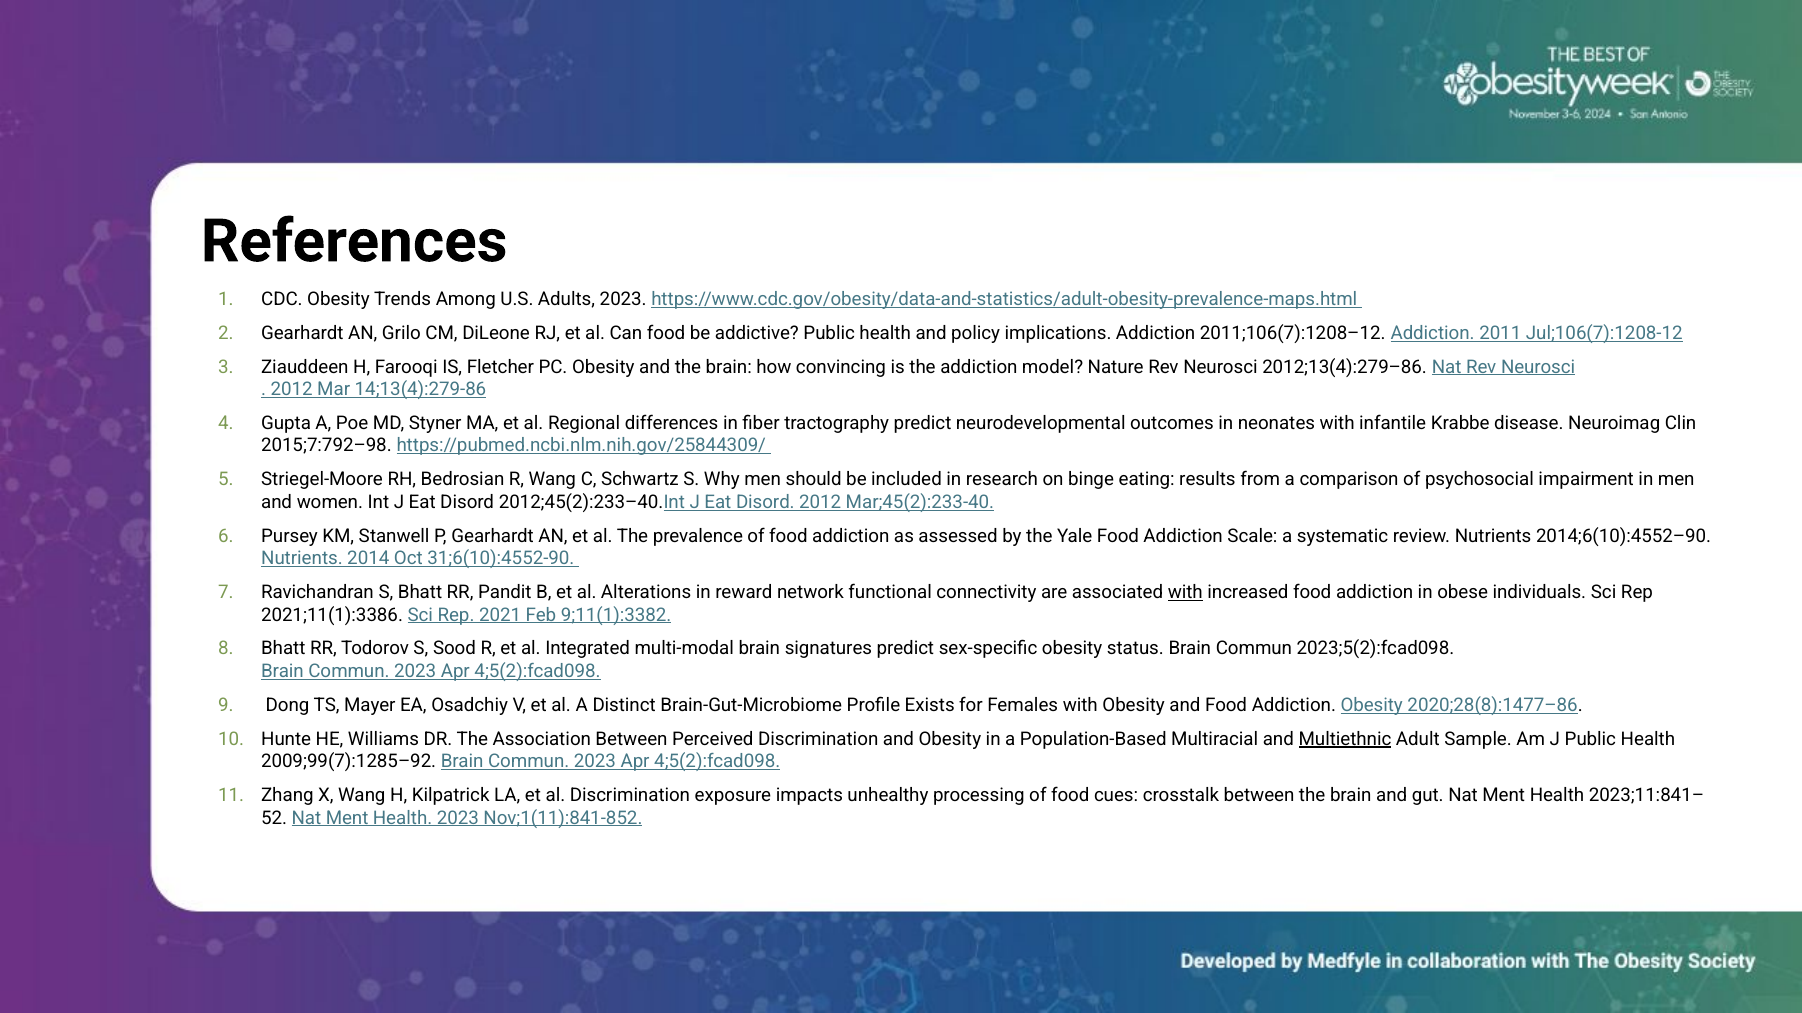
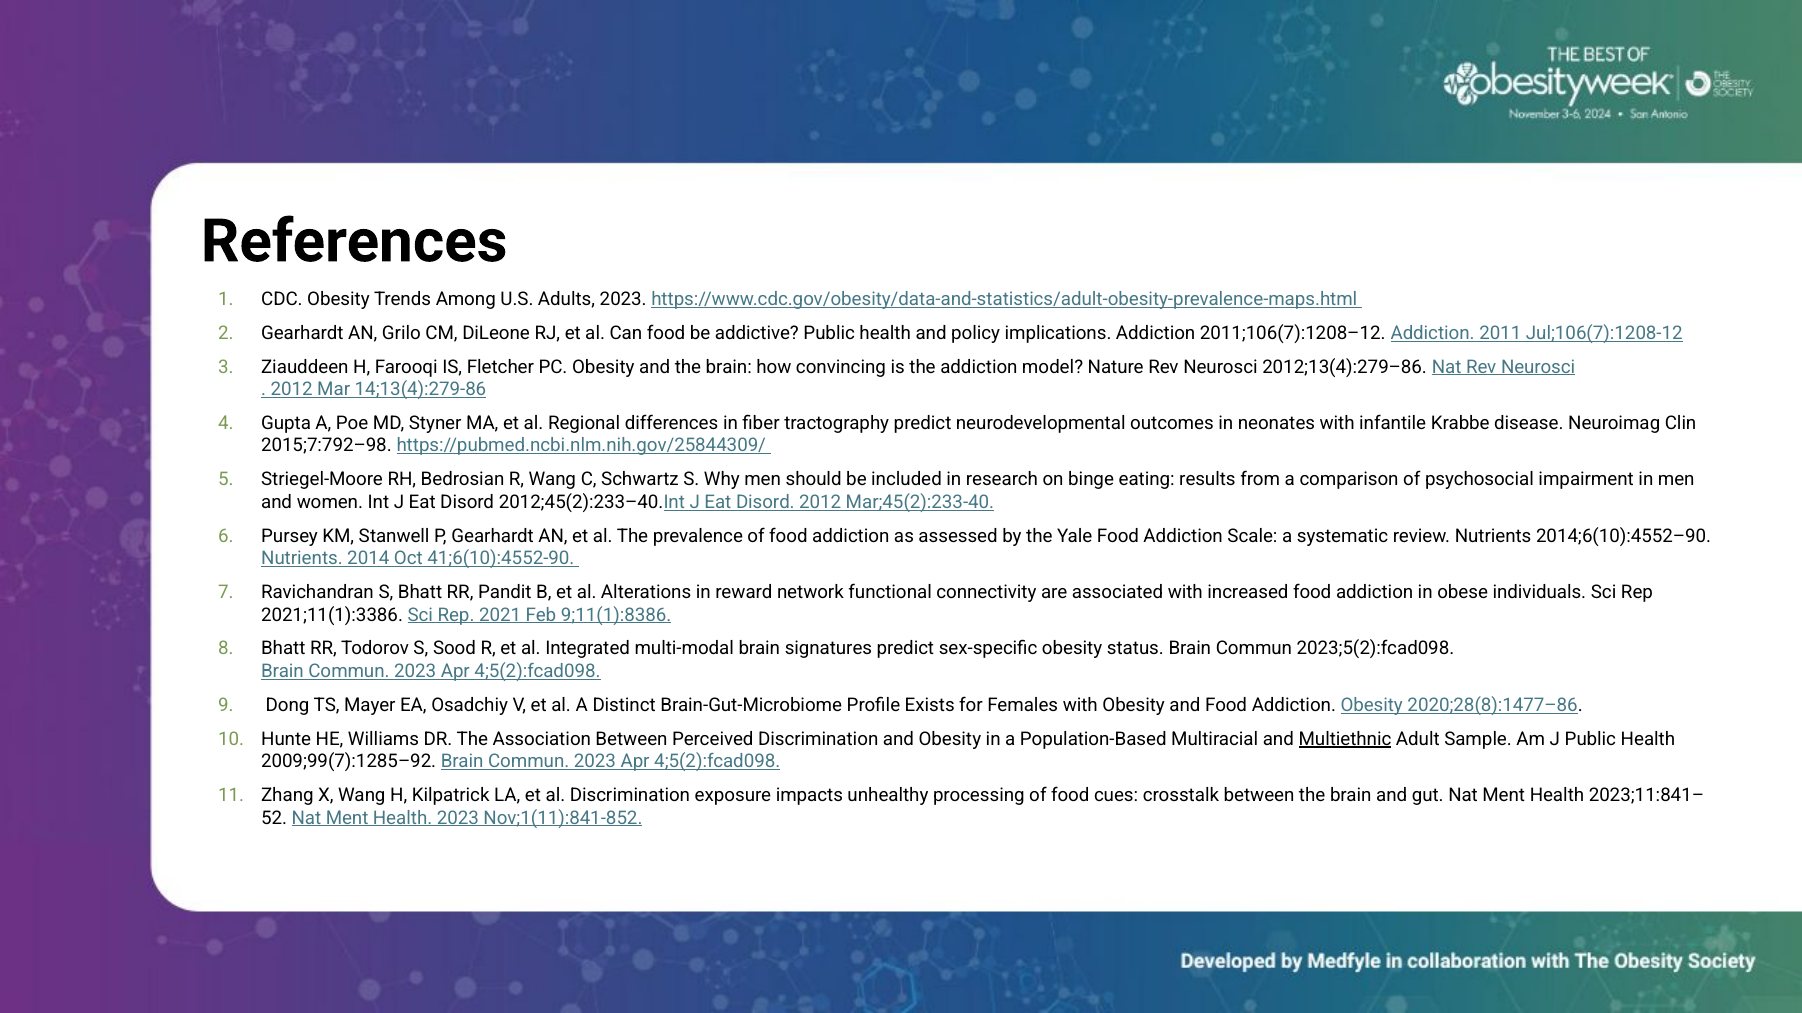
31;6(10):4552-90: 31;6(10):4552-90 -> 41;6(10):4552-90 (501, 559)
with underline: present -> none (1185, 593)
9;11(1):3382: 9;11(1):3382 -> 9;11(1):8386 (616, 615)
